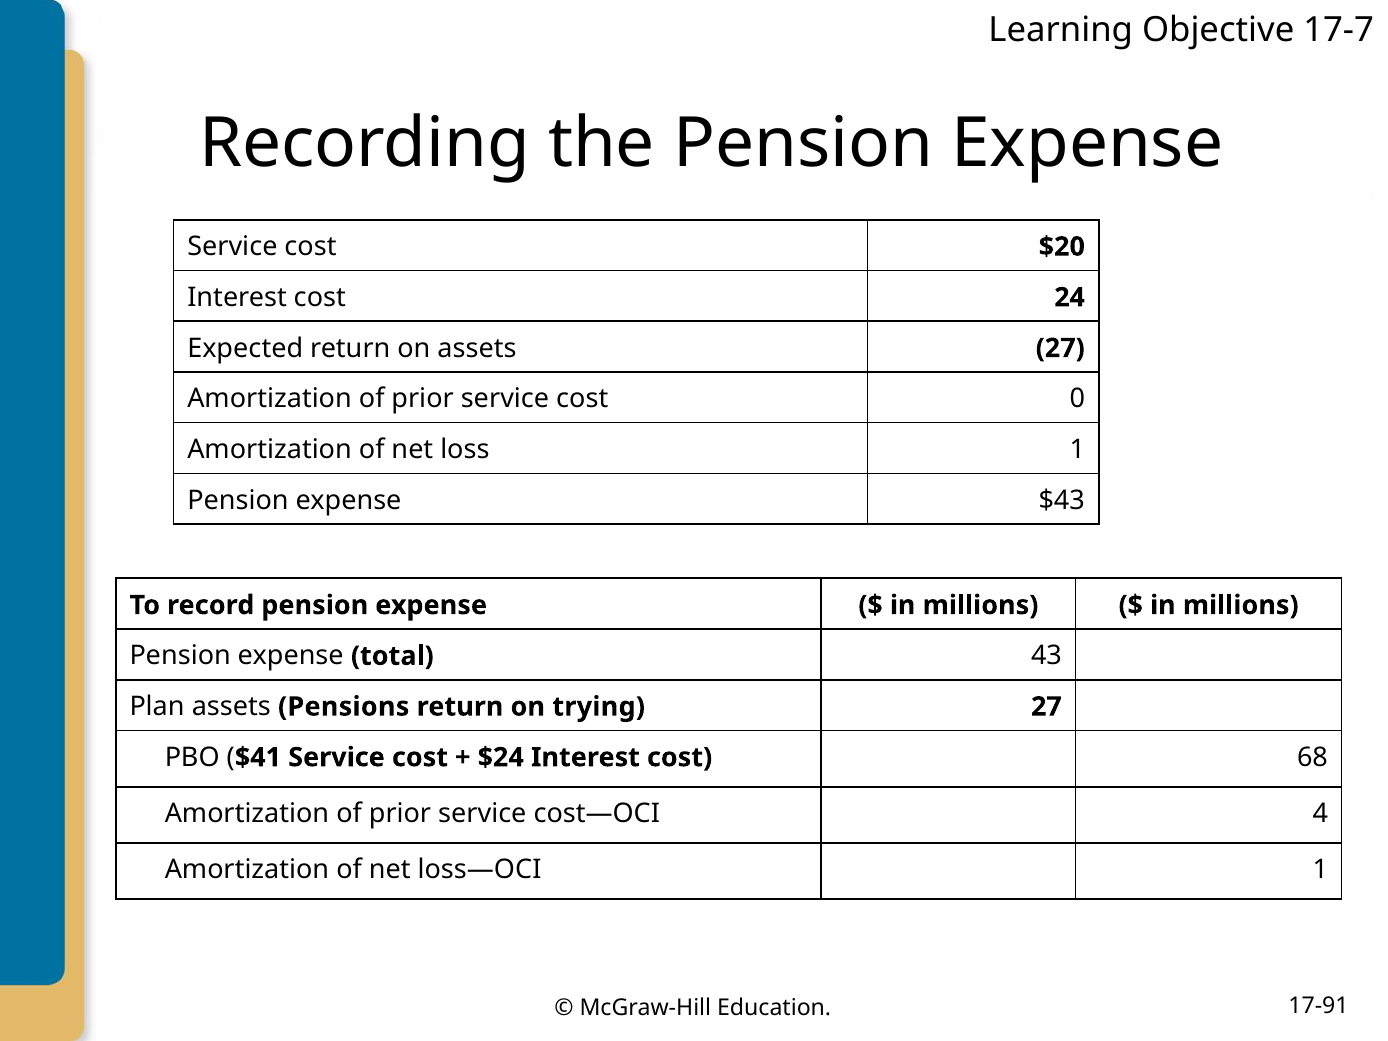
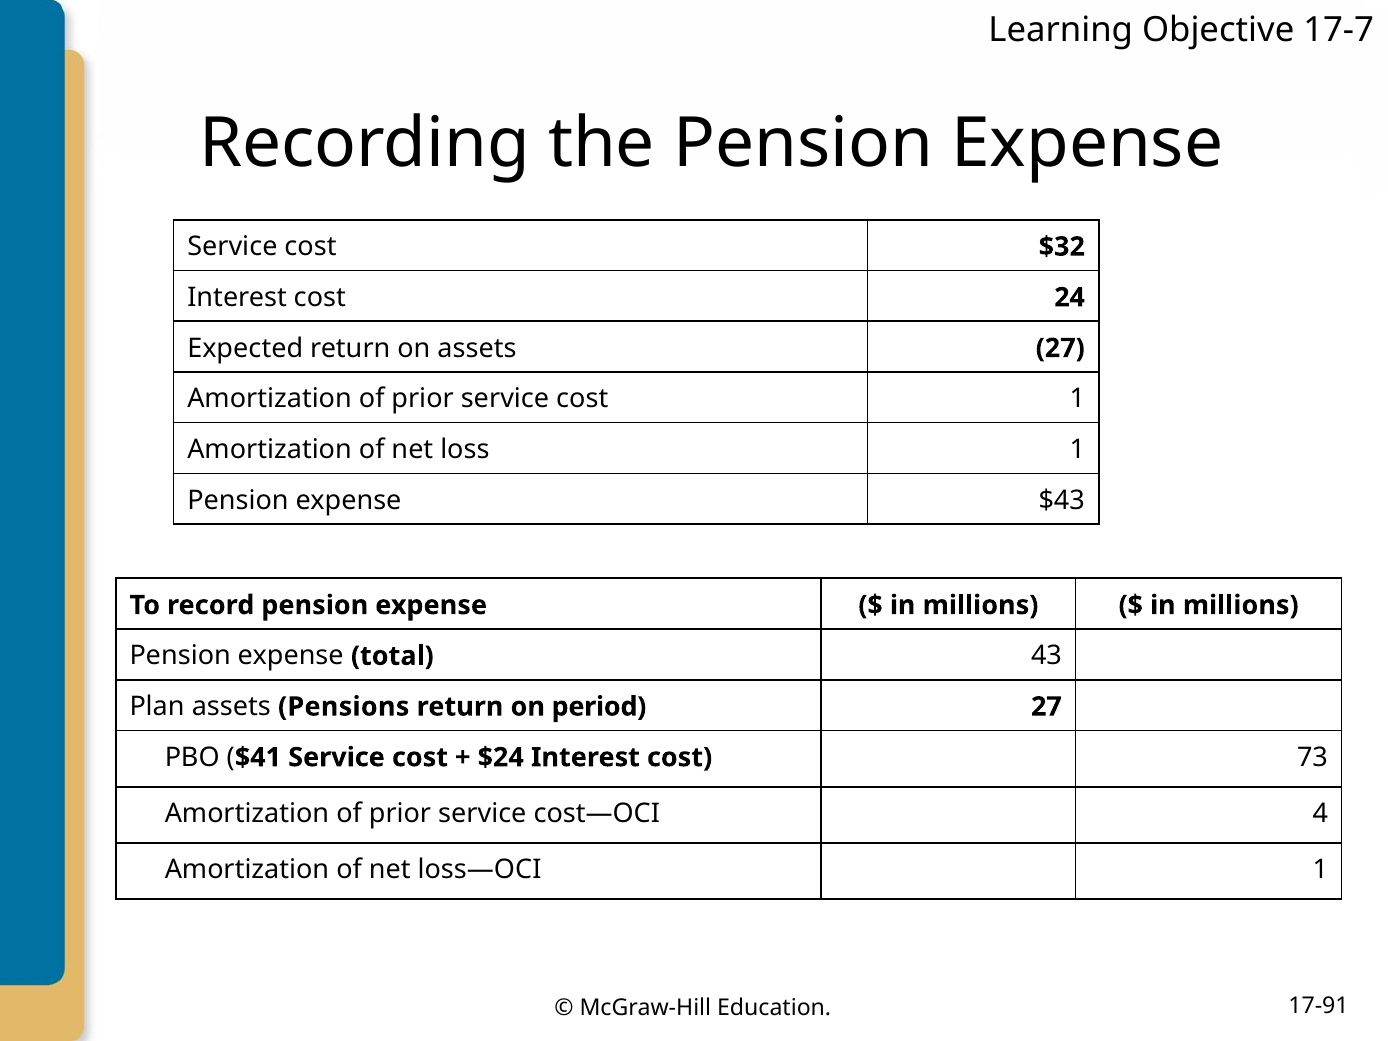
$20: $20 -> $32 (1062, 247)
cost 0: 0 -> 1 (1077, 399)
trying: trying -> period (599, 707)
68: 68 -> 73 (1312, 757)
